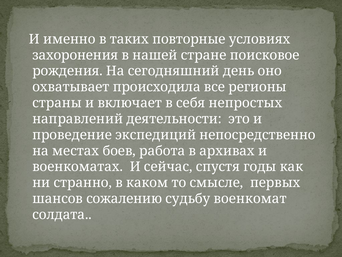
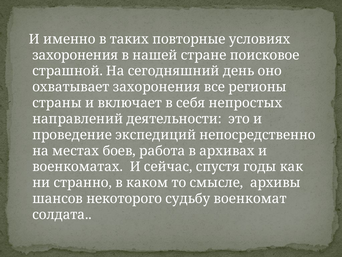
рождения: рождения -> страшной (68, 71)
охватывает происходила: происходила -> захоронения (157, 87)
первых: первых -> архивы (275, 182)
сожалению: сожалению -> некоторого (124, 198)
